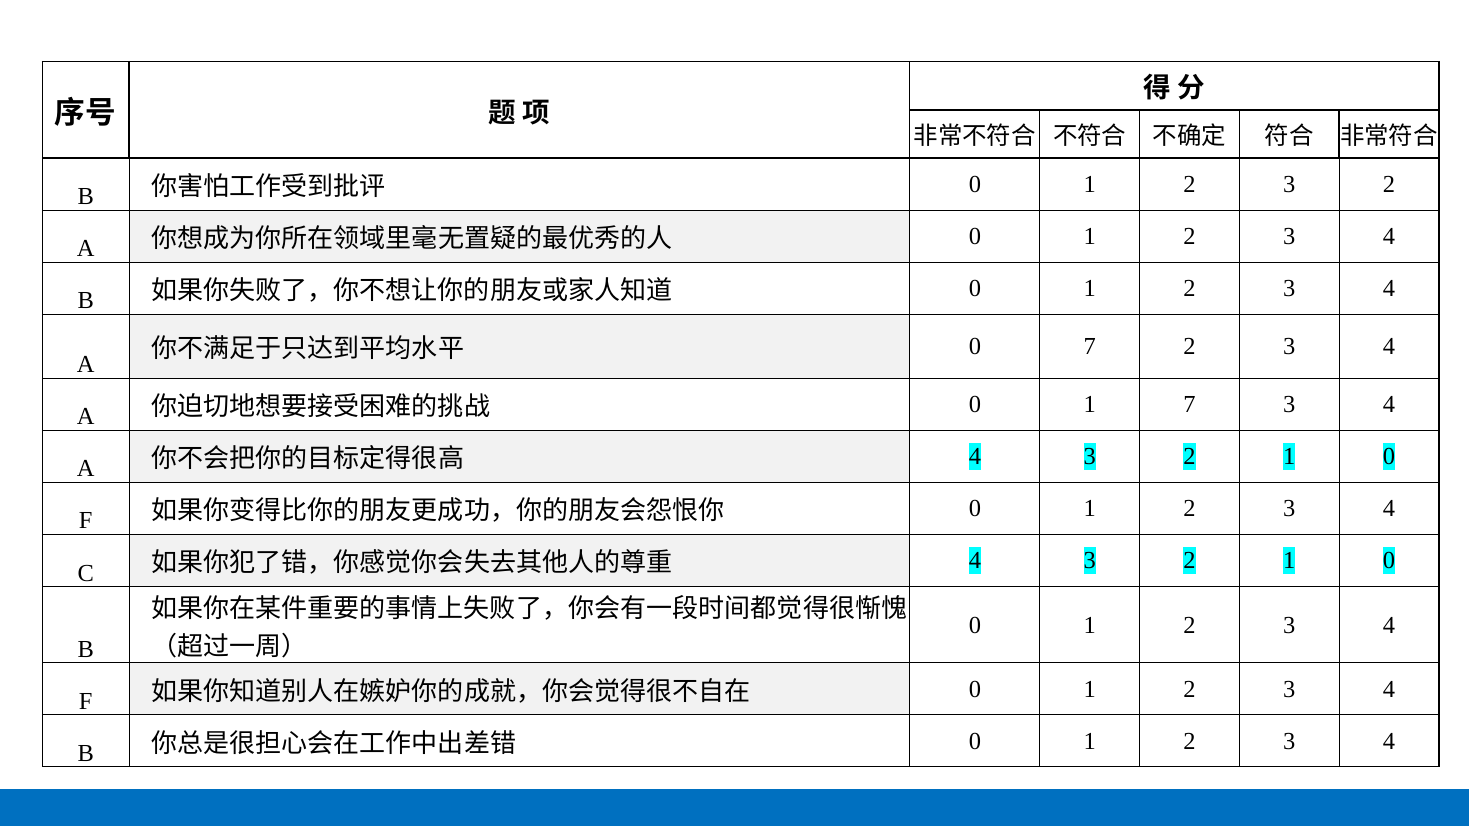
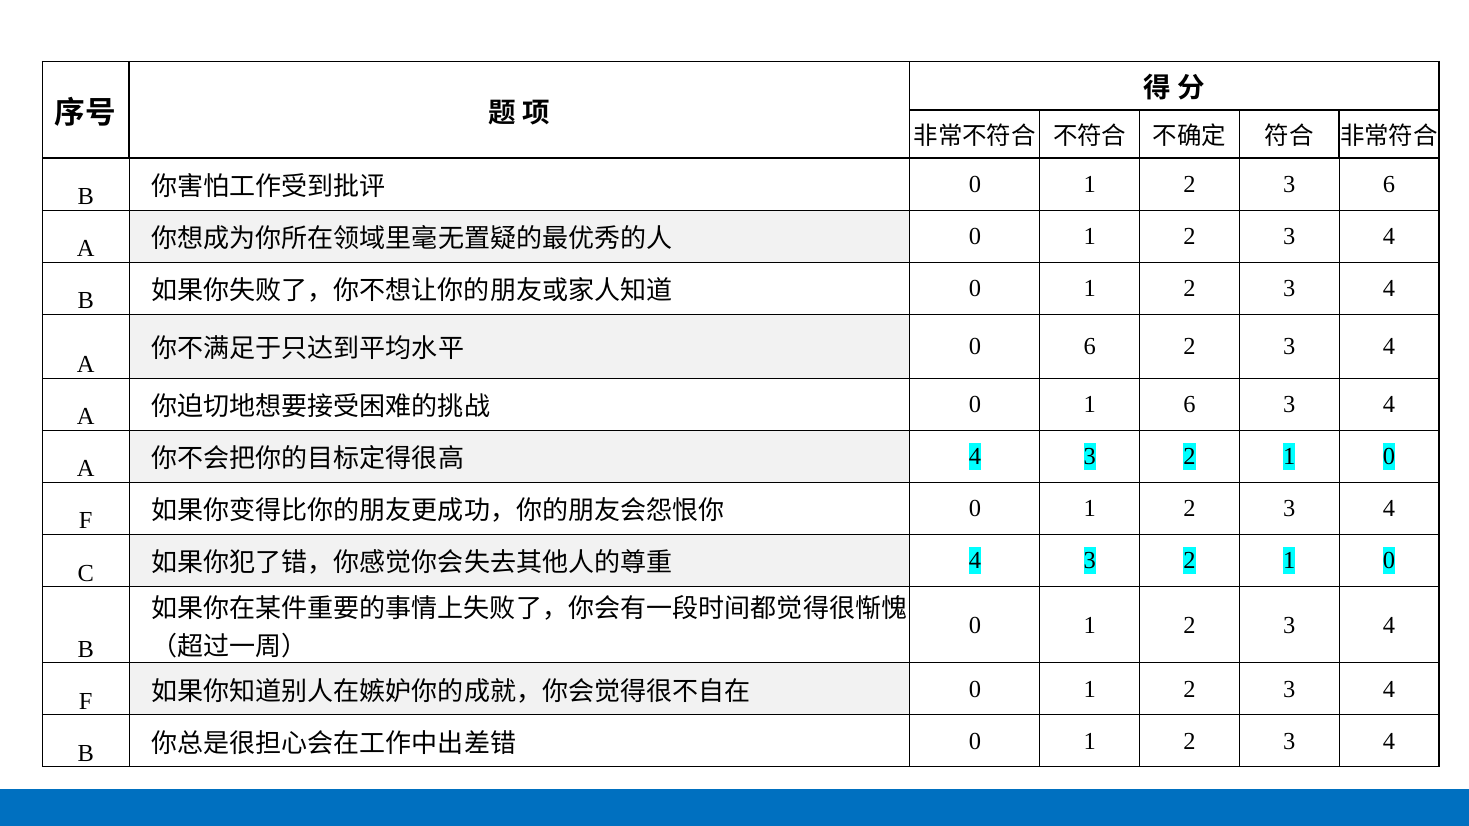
2 3 2: 2 -> 6 (1389, 185)
0 7: 7 -> 6 (1090, 347)
1 7: 7 -> 6 (1190, 405)
